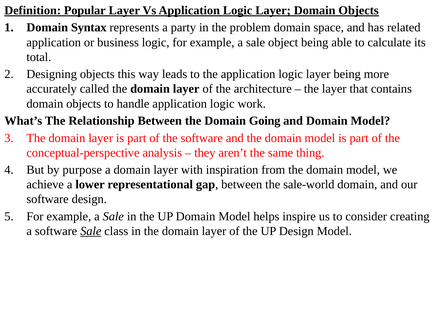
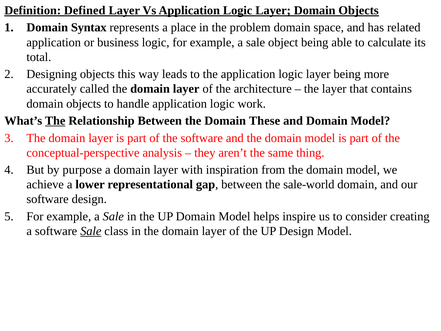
Popular: Popular -> Defined (85, 10)
party: party -> place (183, 28)
The underline: none -> present (55, 121)
Going: Going -> These (265, 121)
